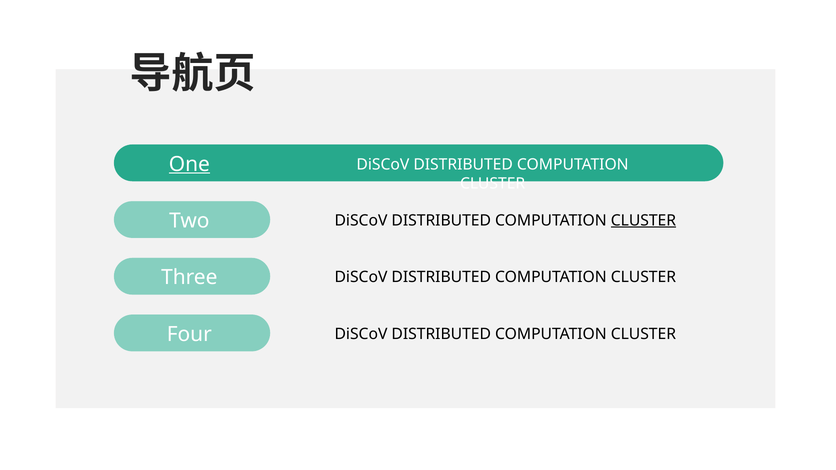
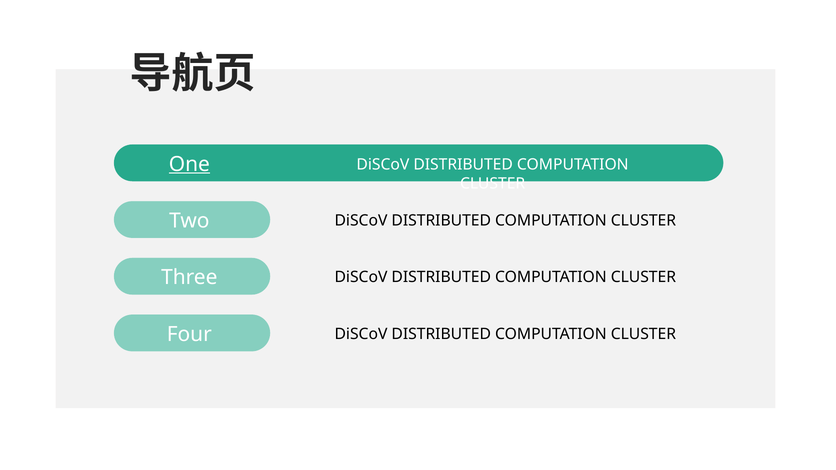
CLUSTER underline: present -> none (643, 221)
